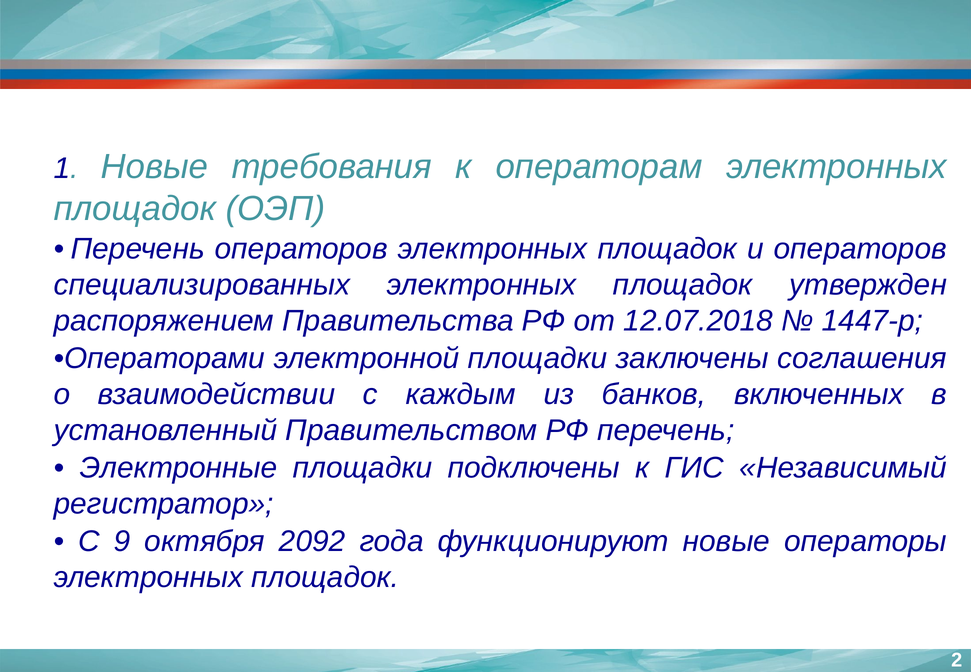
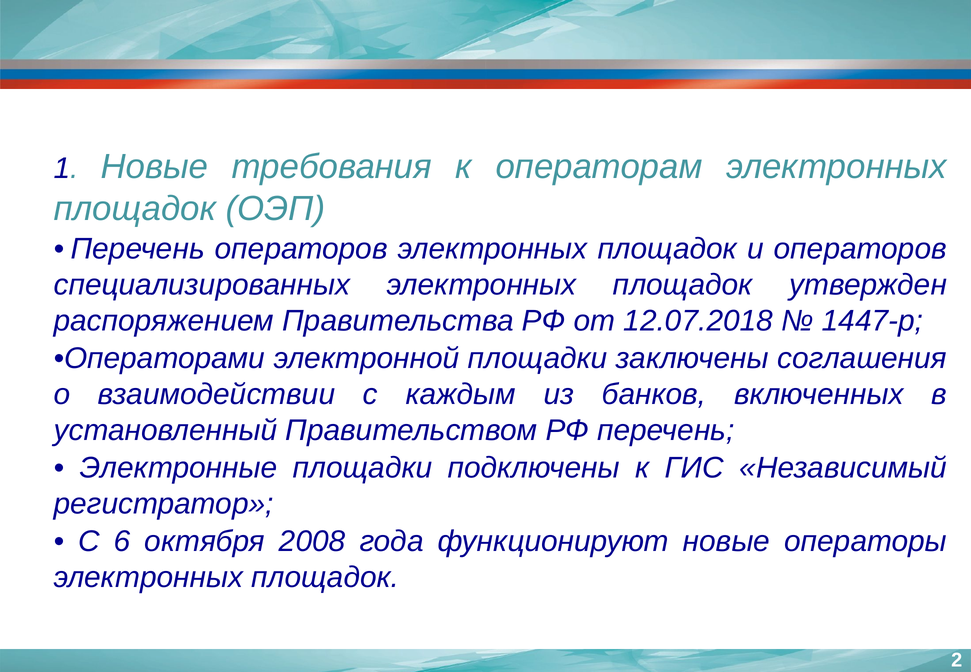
9: 9 -> 6 (122, 542)
2092: 2092 -> 2008 (312, 542)
